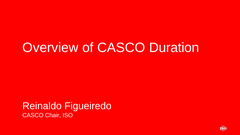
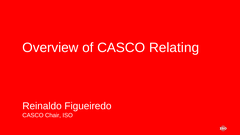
Duration: Duration -> Relating (174, 48)
